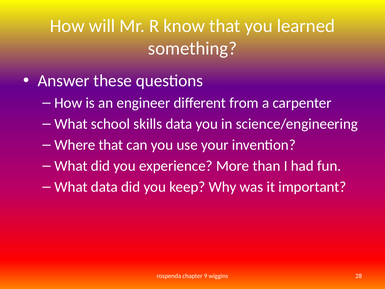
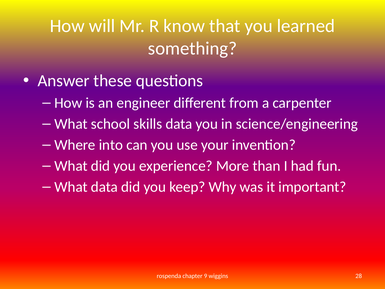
Where that: that -> into (111, 145)
